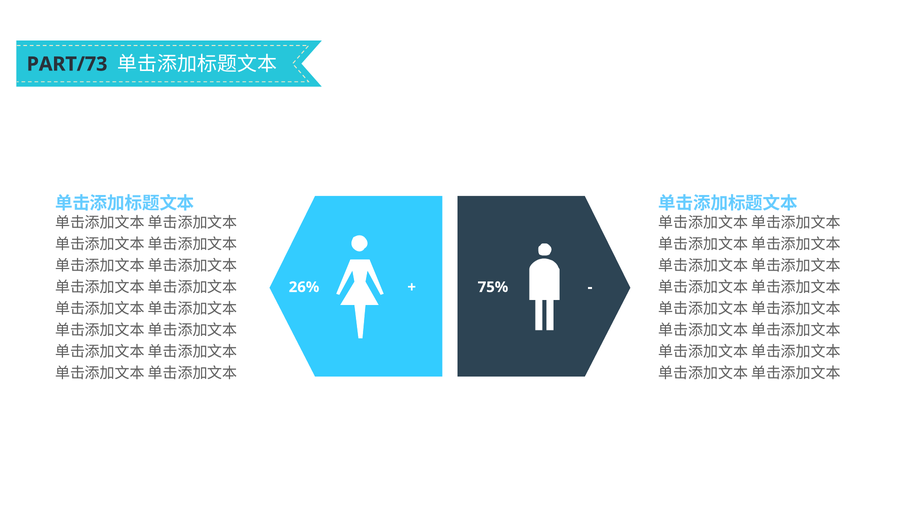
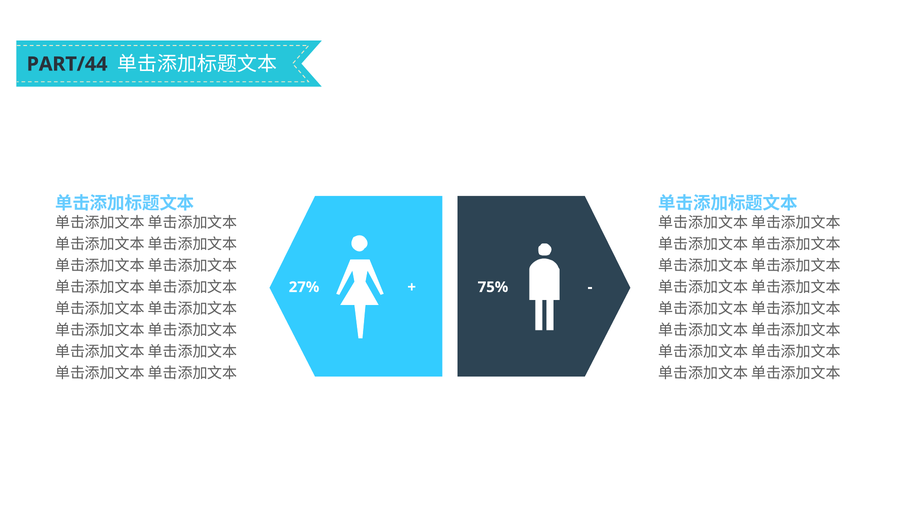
PART/73: PART/73 -> PART/44 (67, 64)
26%: 26% -> 27% (304, 287)
